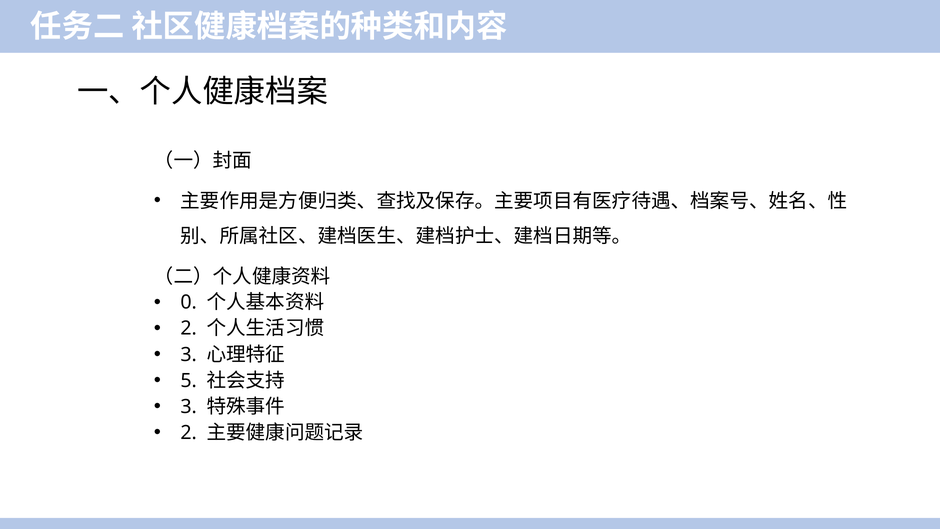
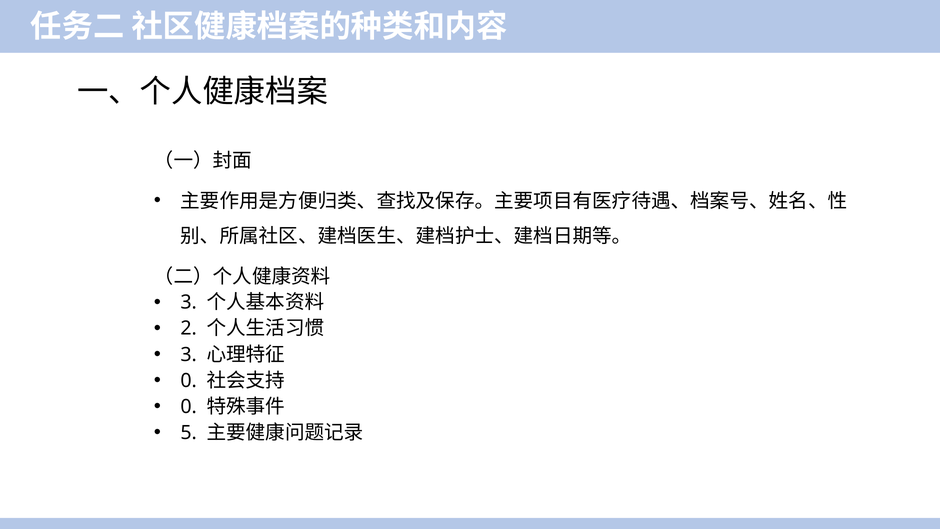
0: 0 -> 3 (189, 302)
5: 5 -> 0 (189, 380)
3: 3 -> 0 (189, 407)
2: 2 -> 5 (189, 433)
